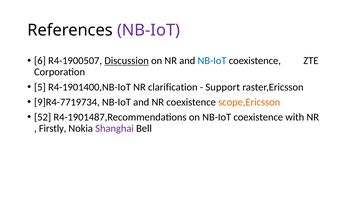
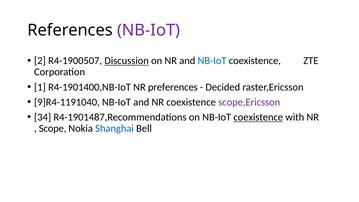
6: 6 -> 2 (40, 61)
5: 5 -> 1 (40, 87)
clarification: clarification -> preferences (173, 87)
Support: Support -> Decided (223, 87)
9]R4-7719734: 9]R4-7719734 -> 9]R4-1191040 (67, 102)
scope,Ericsson colour: orange -> purple (249, 102)
52: 52 -> 34 (43, 117)
coexistence underline: none -> present (258, 117)
Firstly: Firstly -> Scope (53, 128)
Shanghai colour: purple -> blue (115, 128)
